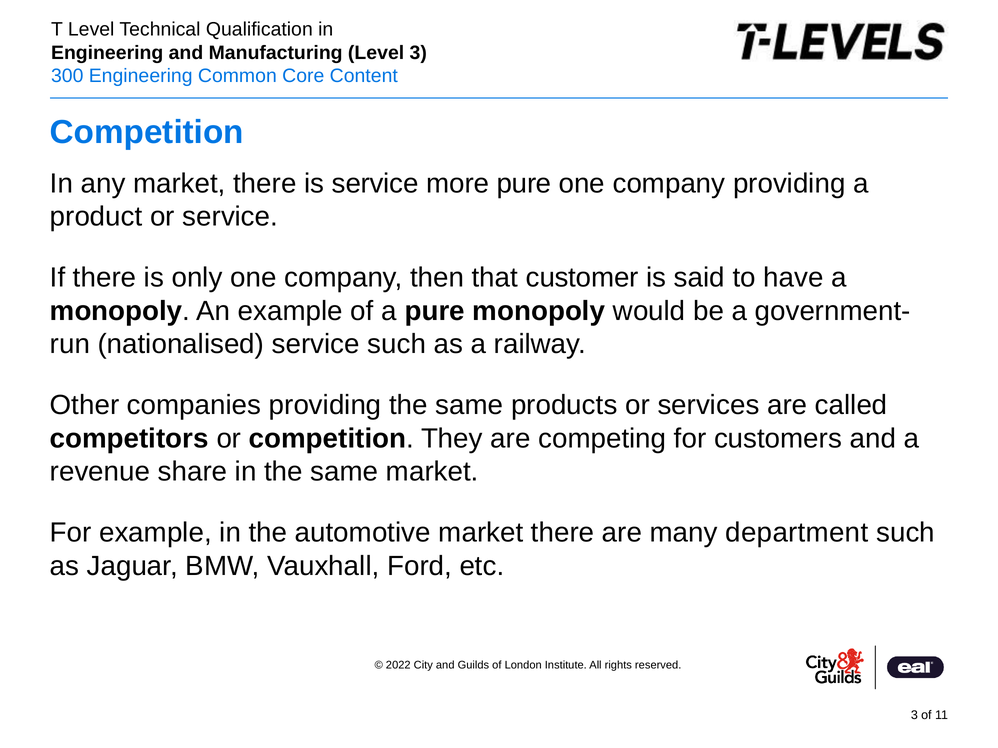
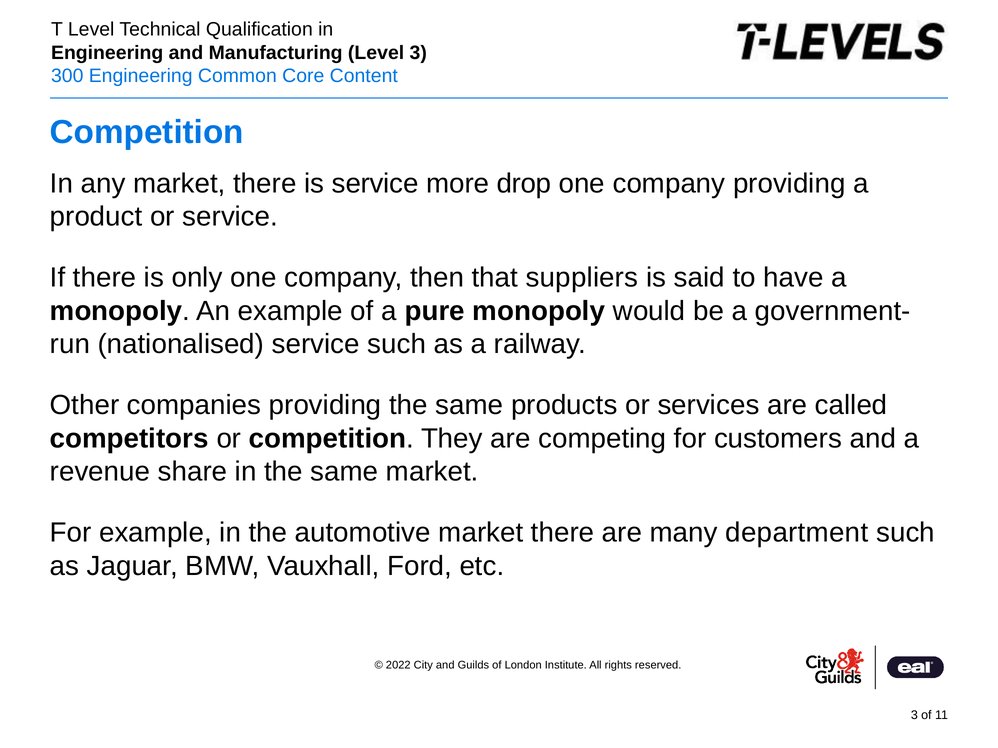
more pure: pure -> drop (524, 184)
customer: customer -> suppliers (582, 278)
